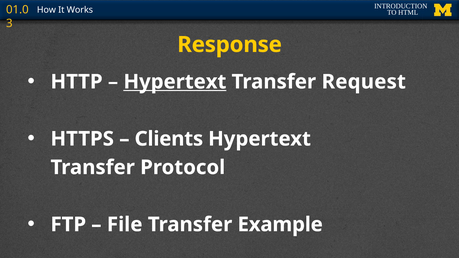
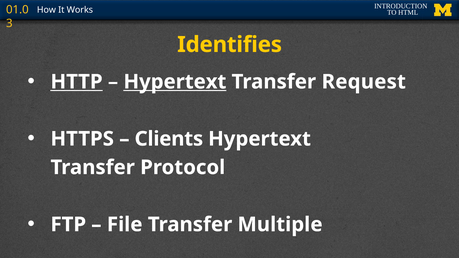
Response: Response -> Identifies (230, 45)
HTTP underline: none -> present (77, 82)
Example: Example -> Multiple (280, 225)
